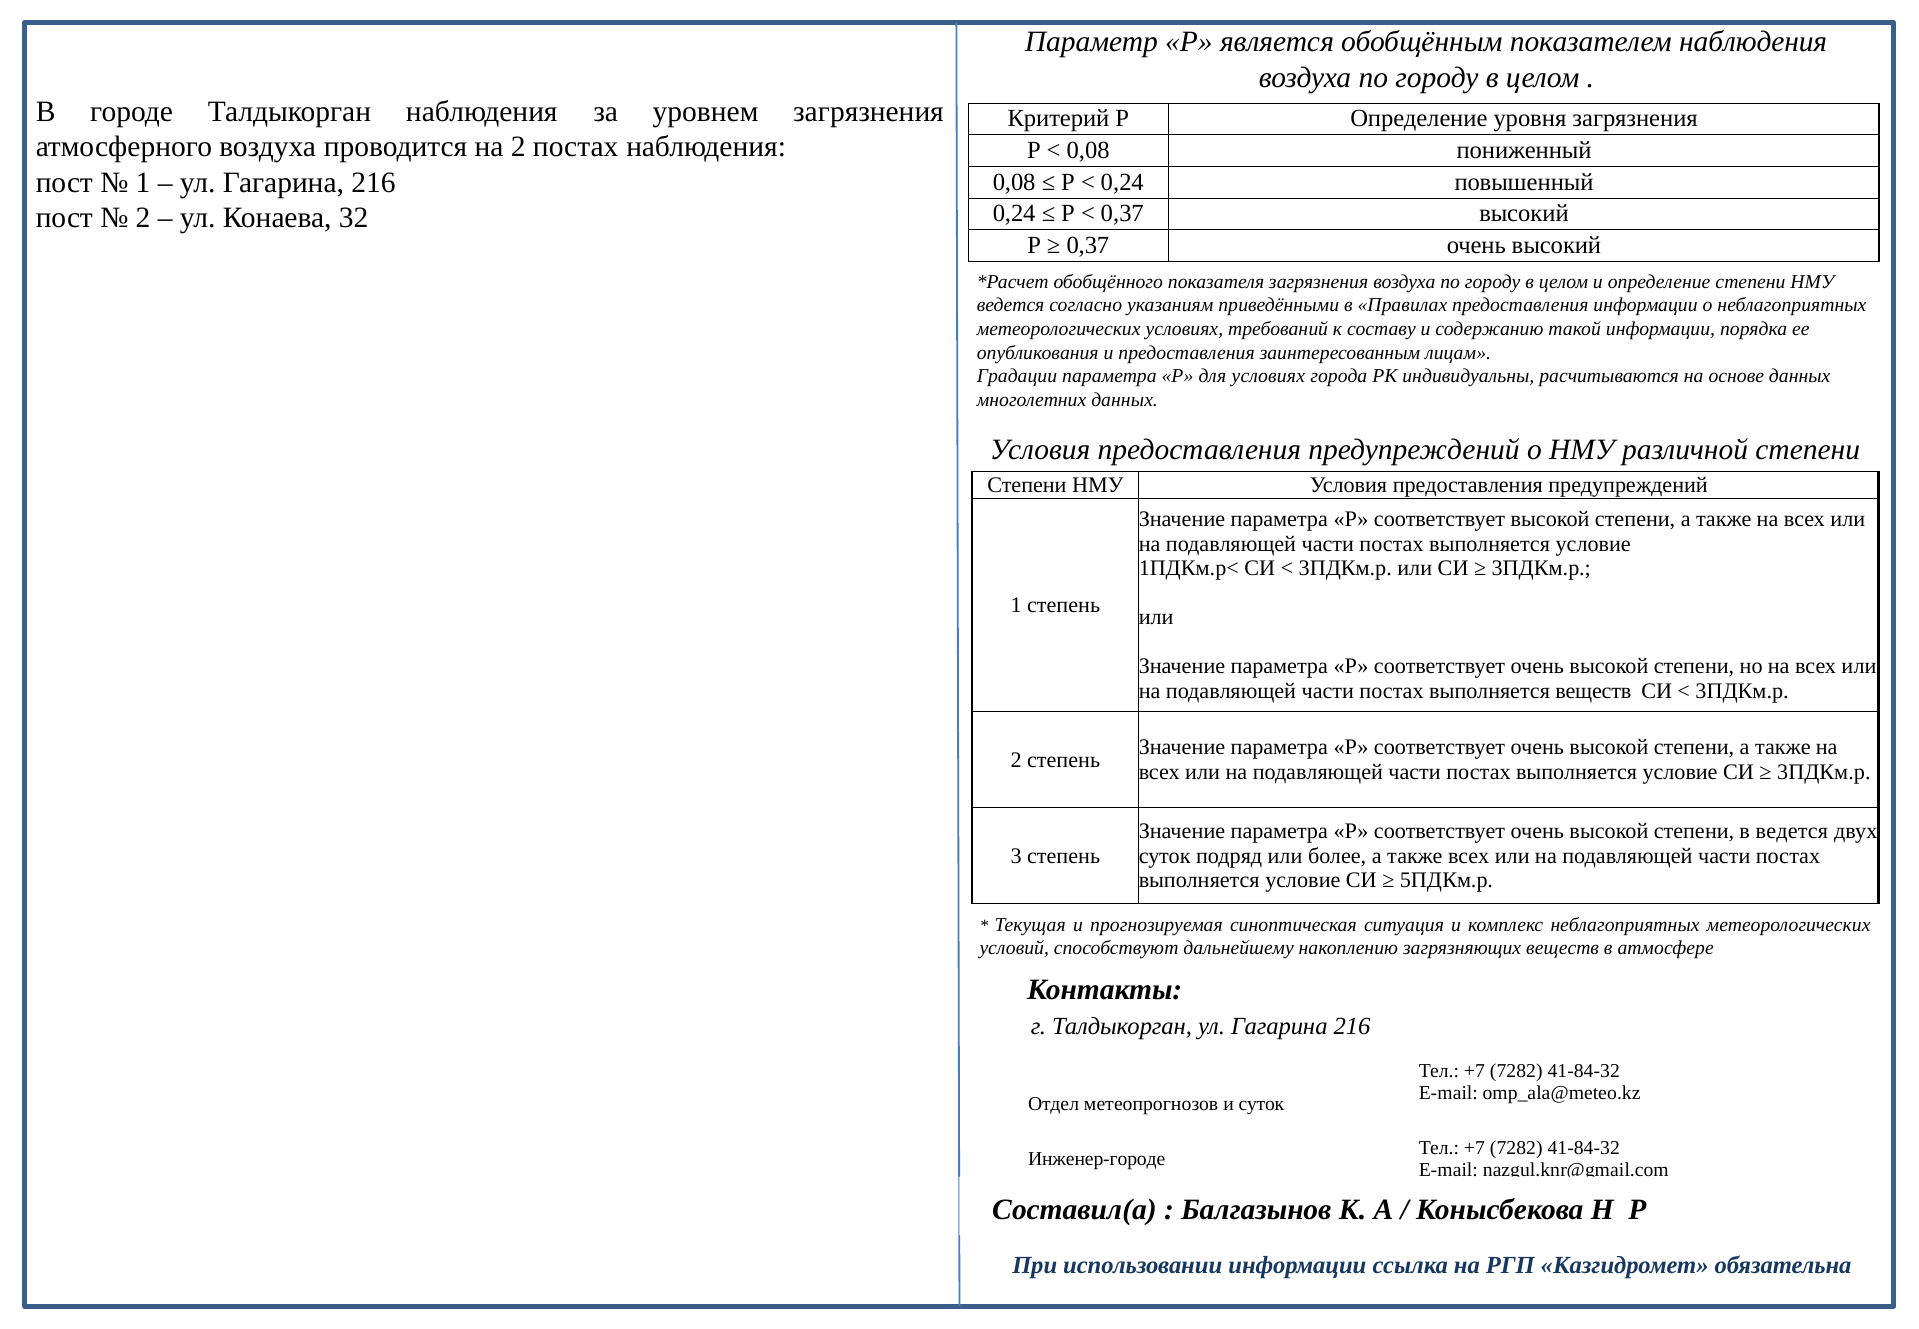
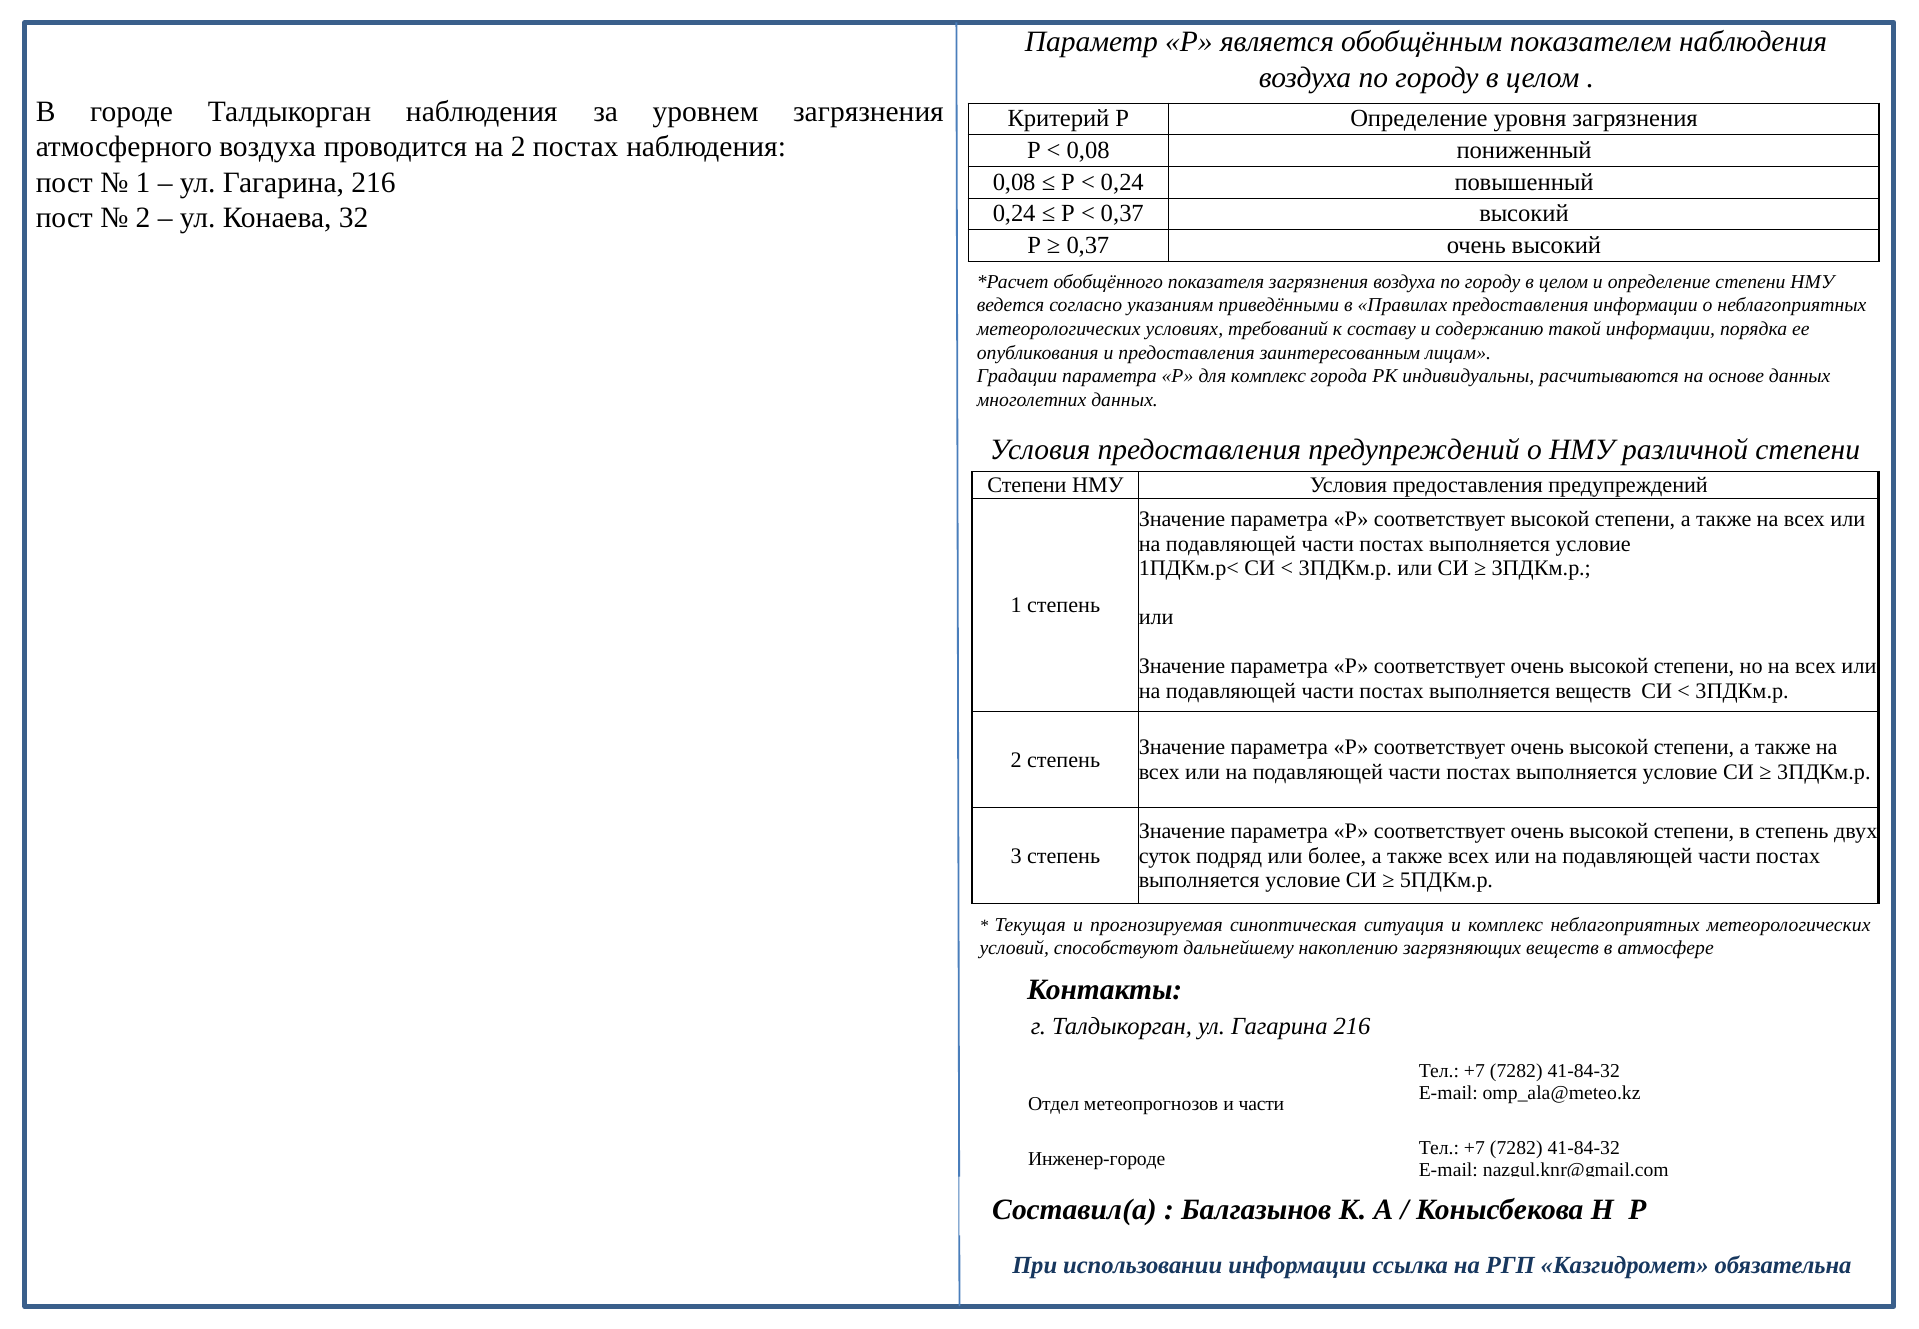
для условиях: условиях -> комплекс (1269, 376)
в ведется: ведется -> степень (1792, 831)
и суток: суток -> части (1261, 1104)
